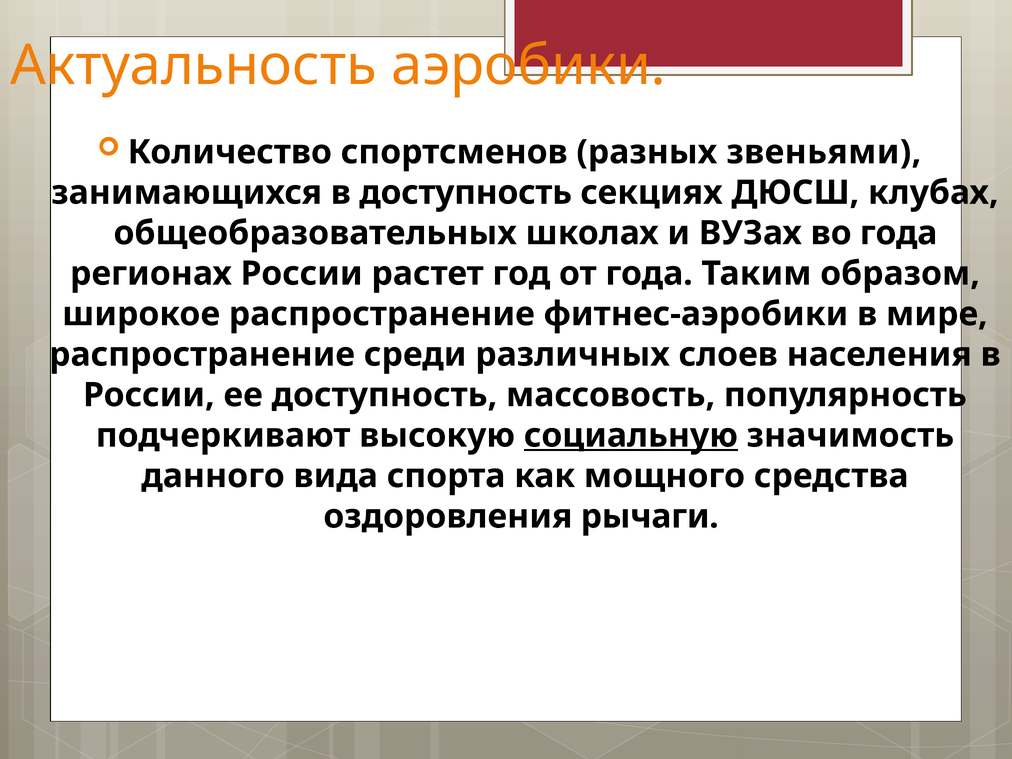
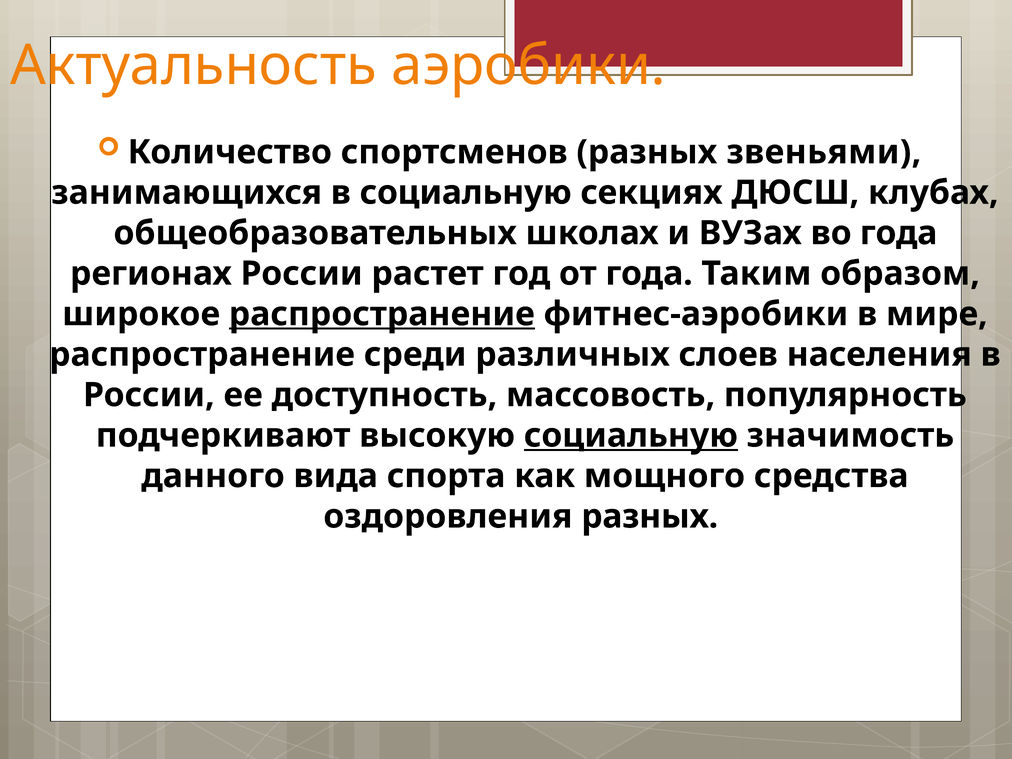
в доступность: доступность -> социальную (466, 193)
распространение underline: none -> present (382, 314)
оздоровления рычаги: рычаги -> разных (650, 516)
